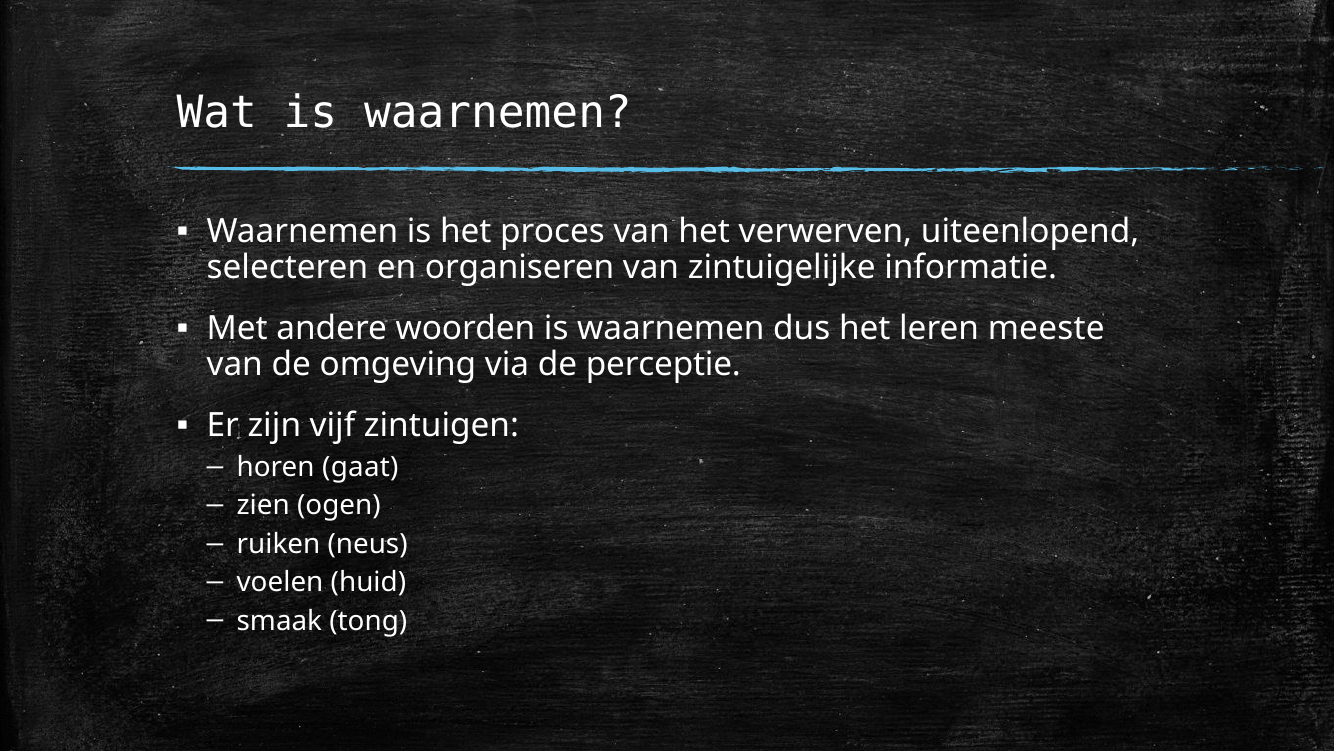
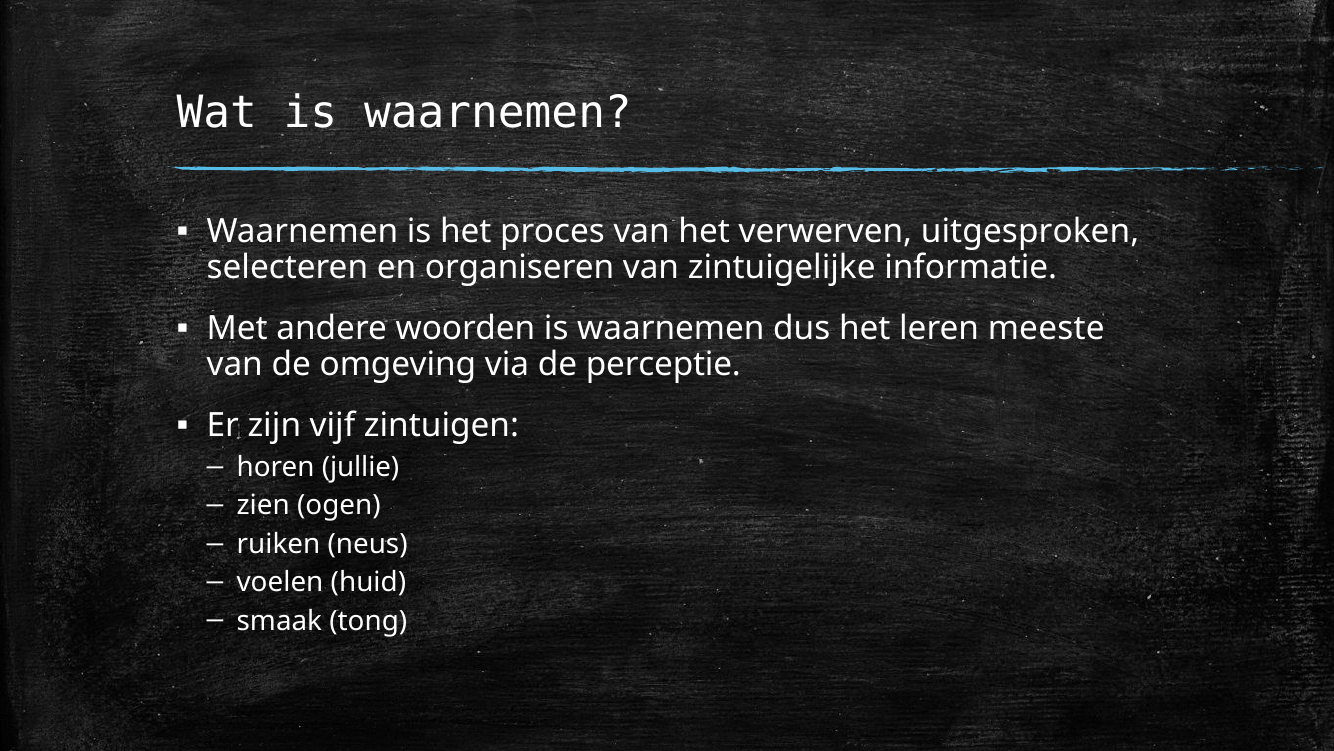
uiteenlopend: uiteenlopend -> uitgesproken (1030, 231)
gaat: gaat -> jullie (361, 467)
